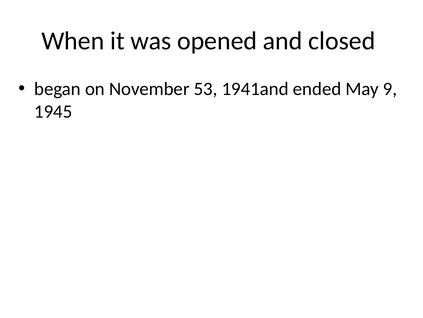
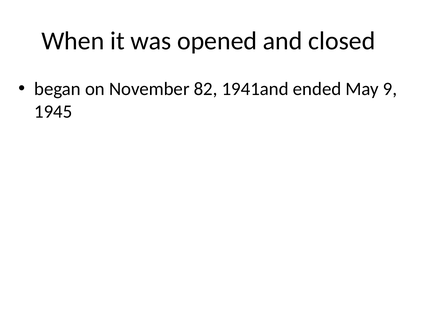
53: 53 -> 82 (206, 89)
